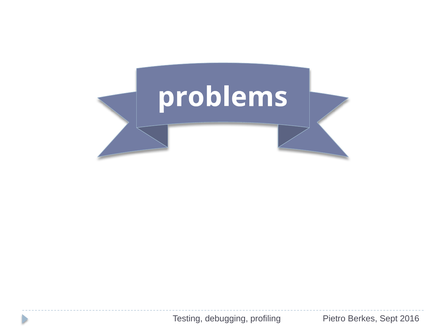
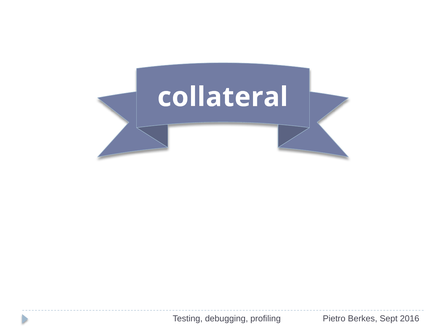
problems: problems -> collateral (223, 97)
